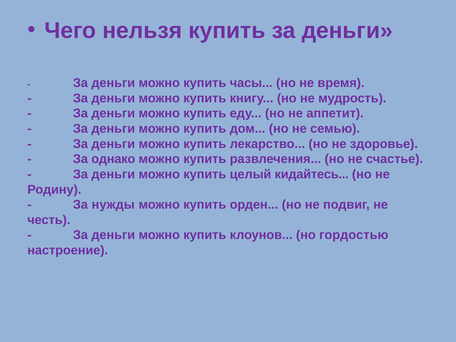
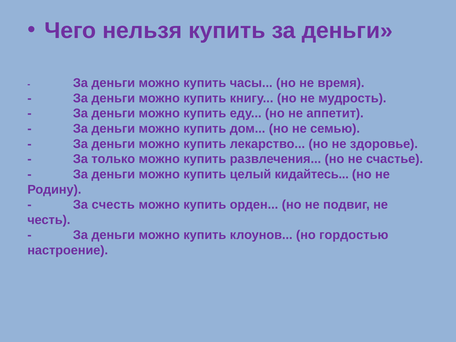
однако: однако -> только (113, 159)
нужды: нужды -> счесть (113, 205)
